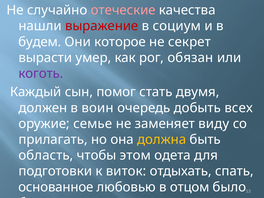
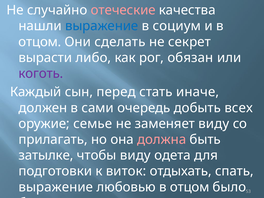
выражение colour: red -> blue (102, 26)
будем: будем -> отцом (40, 42)
которое: которое -> сделать (120, 42)
умер: умер -> либо (93, 58)
помог: помог -> перед (116, 92)
двумя: двумя -> иначе (198, 92)
воин: воин -> сами (98, 108)
должна colour: yellow -> pink (162, 140)
область: область -> затылке (46, 155)
чтобы этом: этом -> виду (135, 155)
основанное: основанное -> выражение (56, 187)
